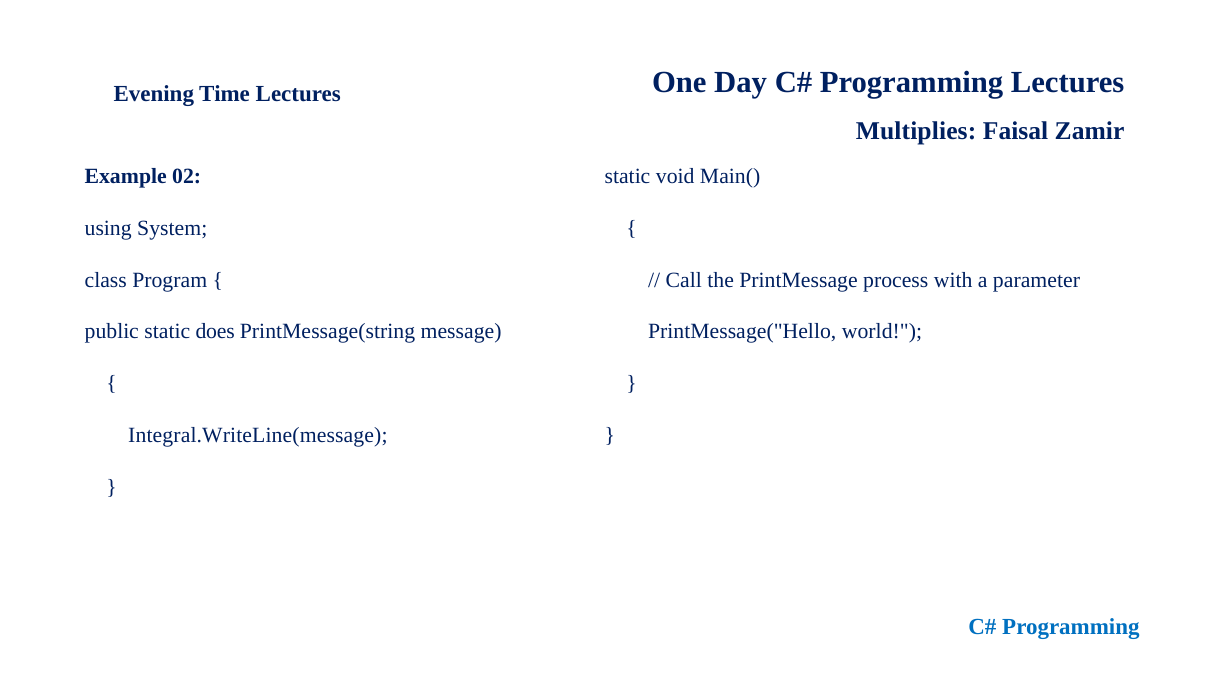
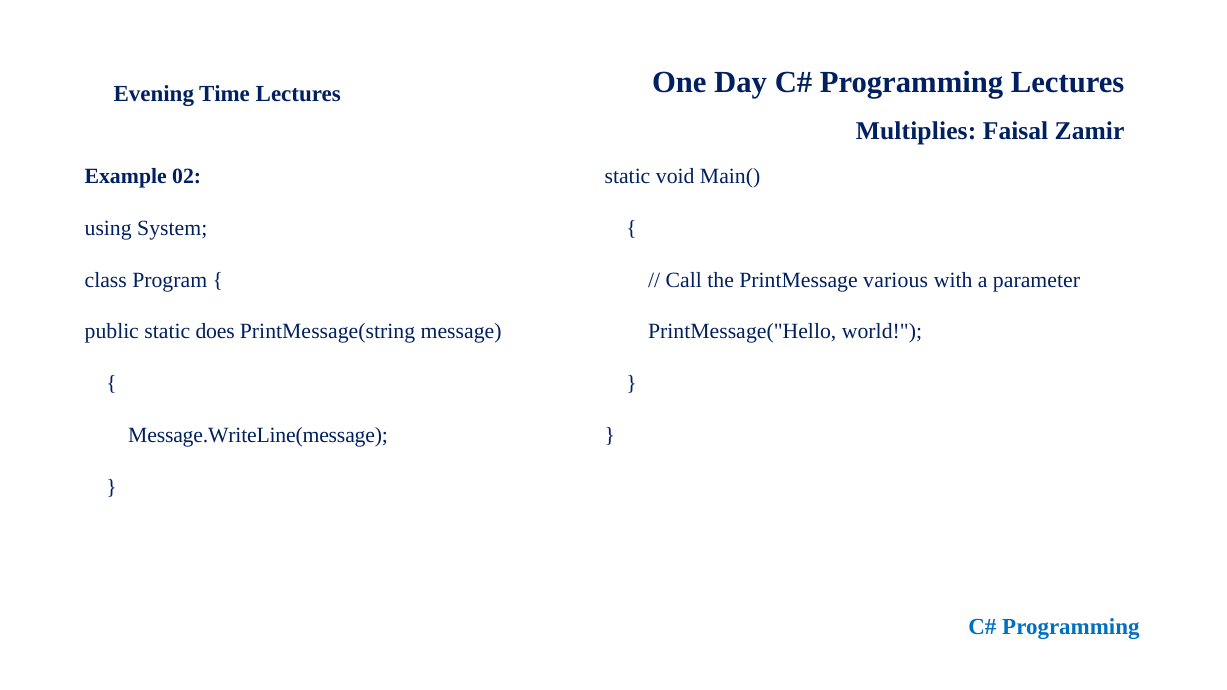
process: process -> various (896, 280)
Integral.WriteLine(message: Integral.WriteLine(message -> Message.WriteLine(message (258, 436)
